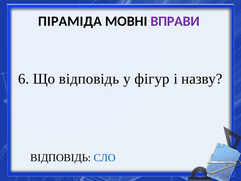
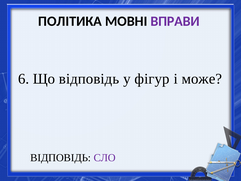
ПІРАМІДА: ПІРАМІДА -> ПОЛІТИКА (70, 21)
назву: назву -> може (202, 79)
СЛО colour: blue -> purple (105, 158)
